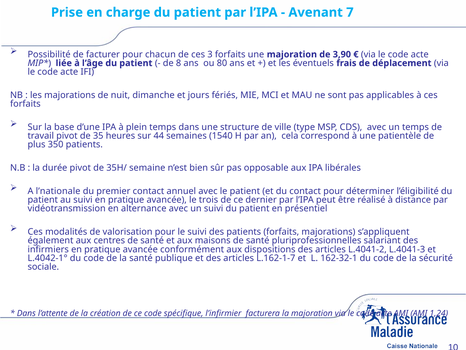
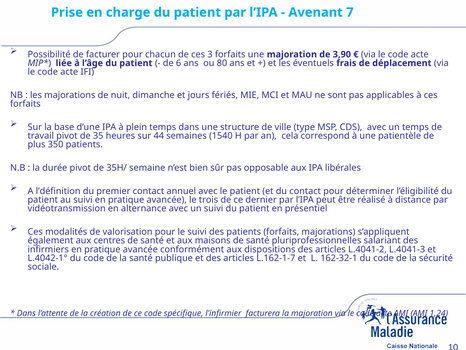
8: 8 -> 6 (179, 63)
l’nationale: l’nationale -> l’définition (58, 191)
